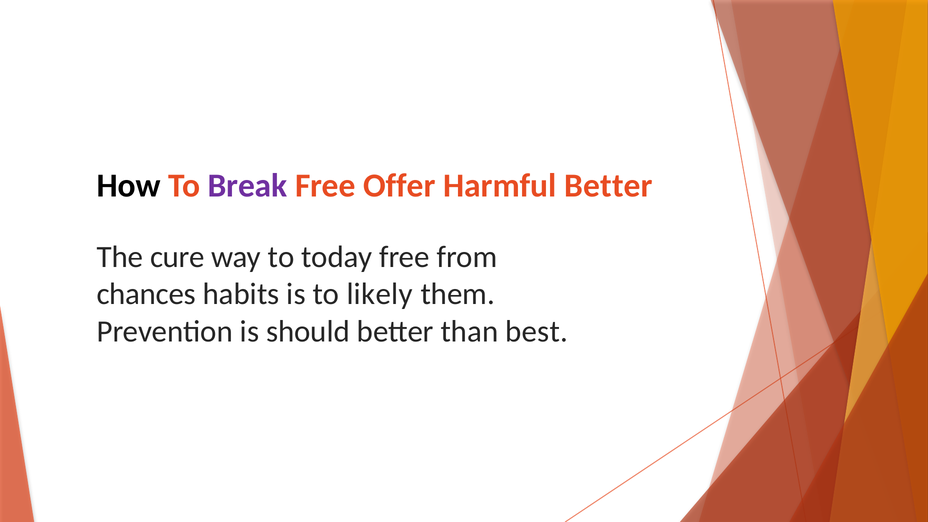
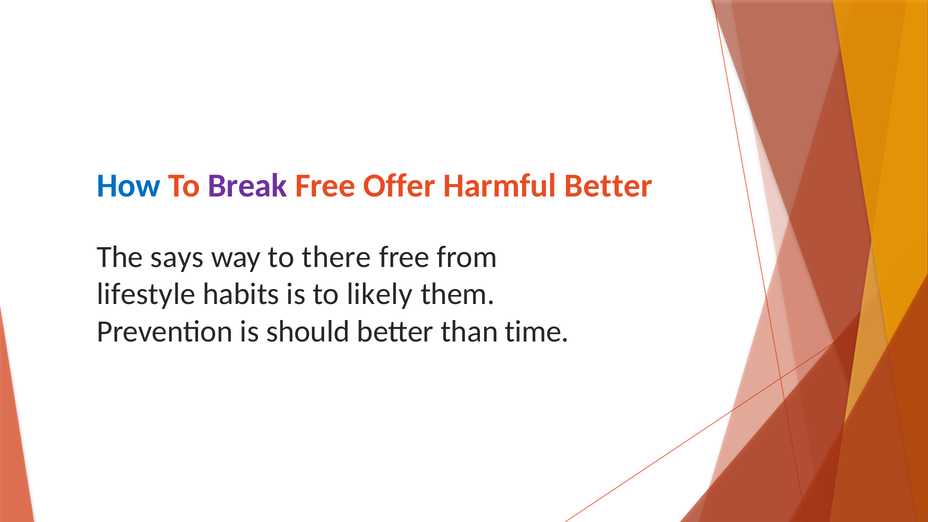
How colour: black -> blue (129, 186)
cure: cure -> says (177, 257)
today: today -> there (337, 257)
chances: chances -> lifestyle (146, 294)
best: best -> time (537, 331)
